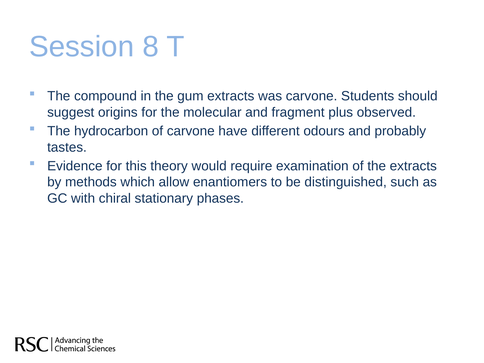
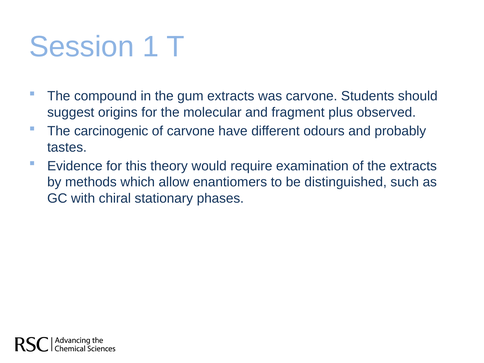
8: 8 -> 1 (151, 47)
hydrocarbon: hydrocarbon -> carcinogenic (111, 131)
